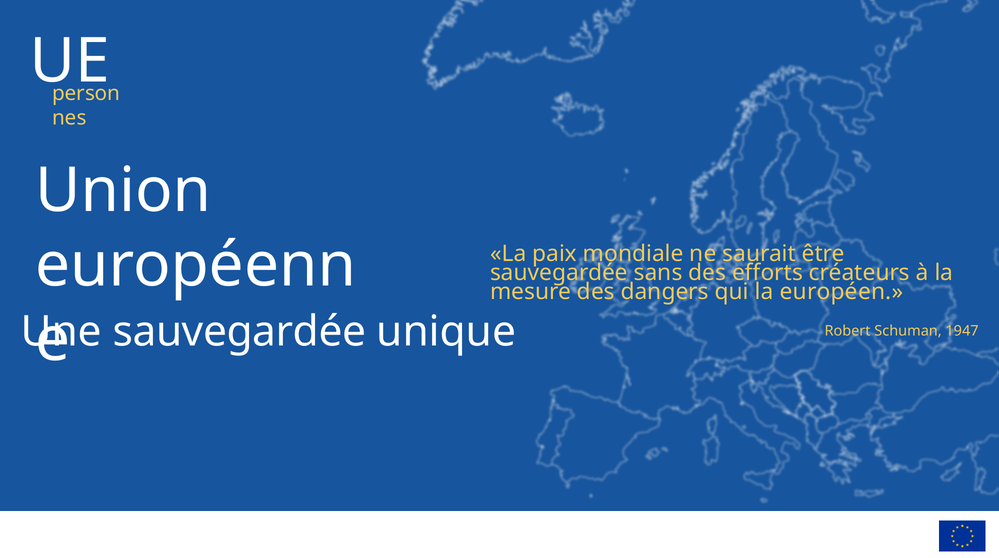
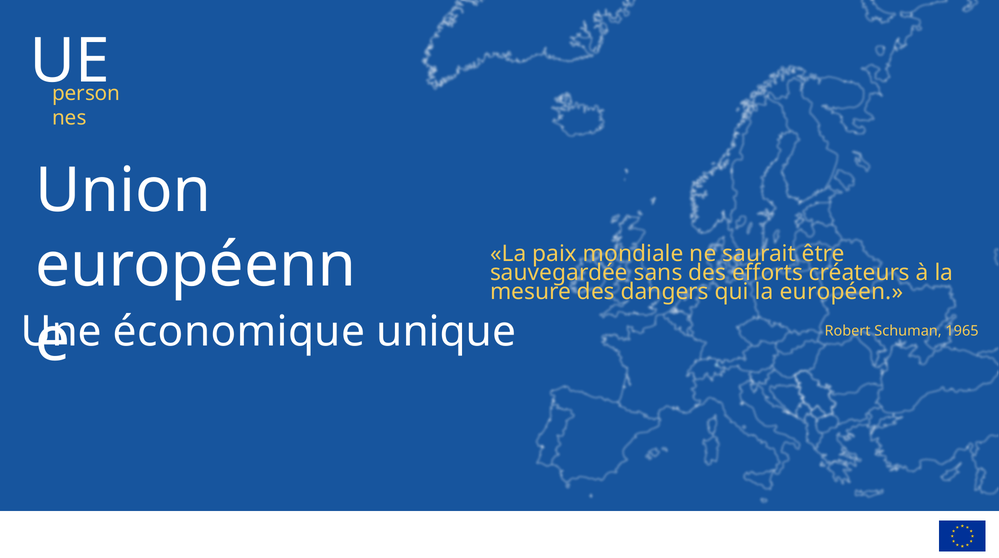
sauvegardée: sauvegardée -> économique (239, 332)
1947: 1947 -> 1965 (962, 331)
